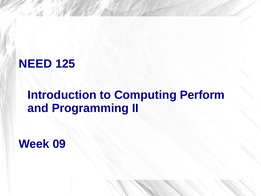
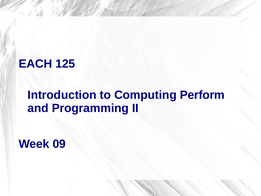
NEED: NEED -> EACH (35, 64)
